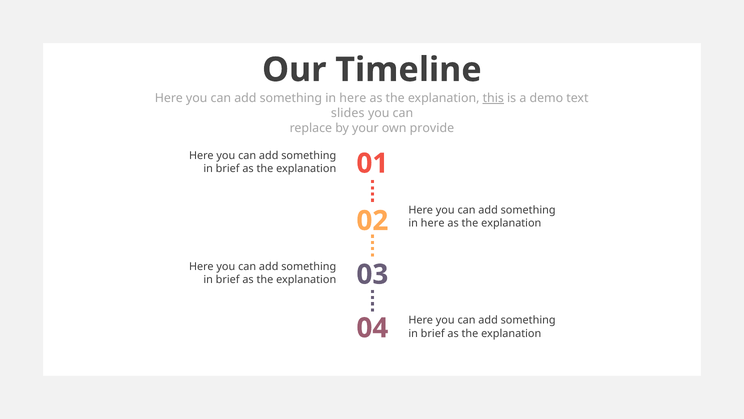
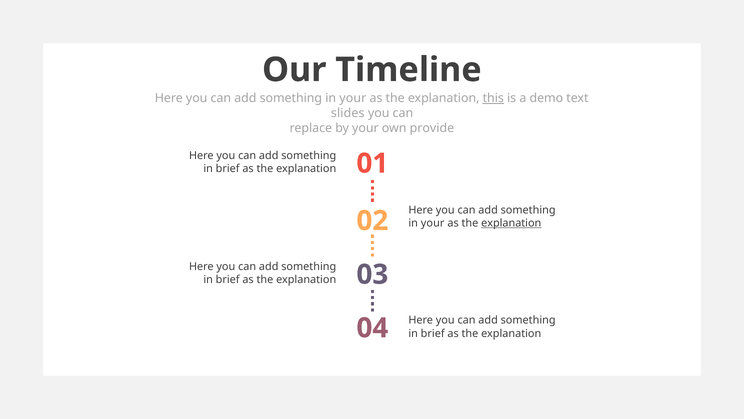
here: here -> your (353, 98)
here: here -> your (433, 223)
explanation underline: none -> present (511, 223)
